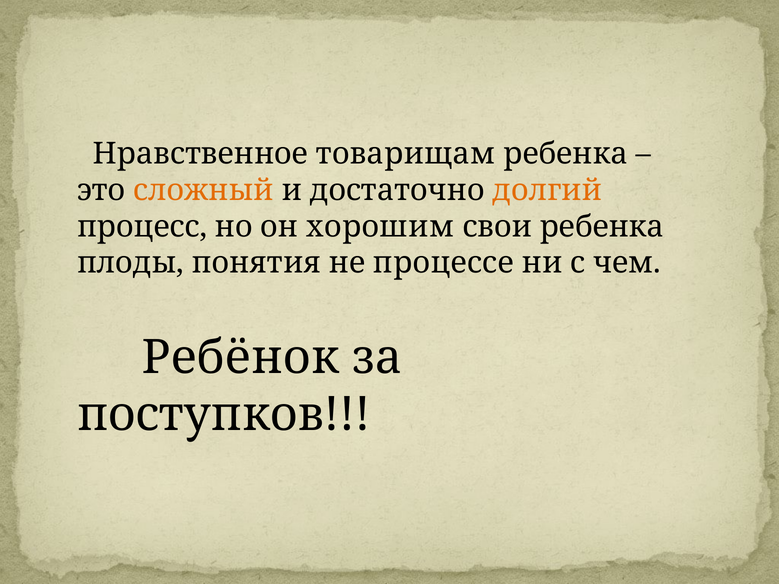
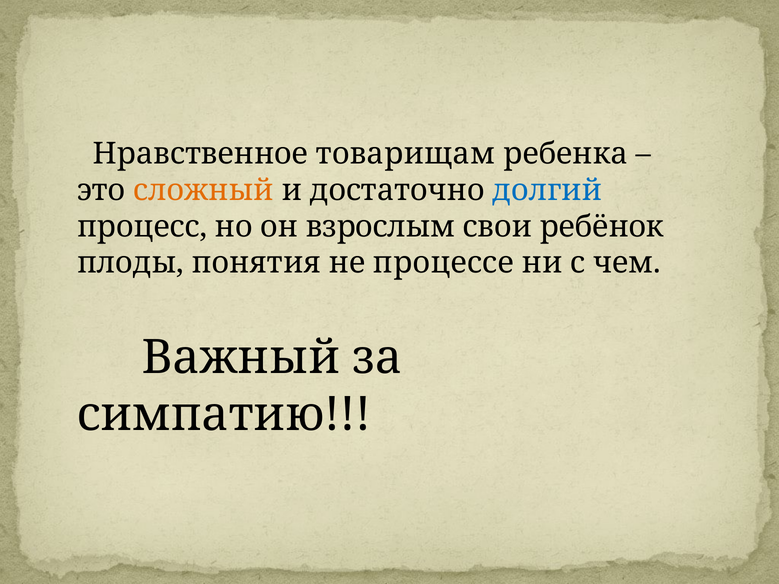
долгий colour: orange -> blue (547, 190)
хорошим: хорошим -> взрослым (381, 227)
свои ребенка: ребенка -> ребёнок (602, 227)
Ребёнок: Ребёнок -> Важный (241, 358)
поступков: поступков -> симпатию (224, 415)
